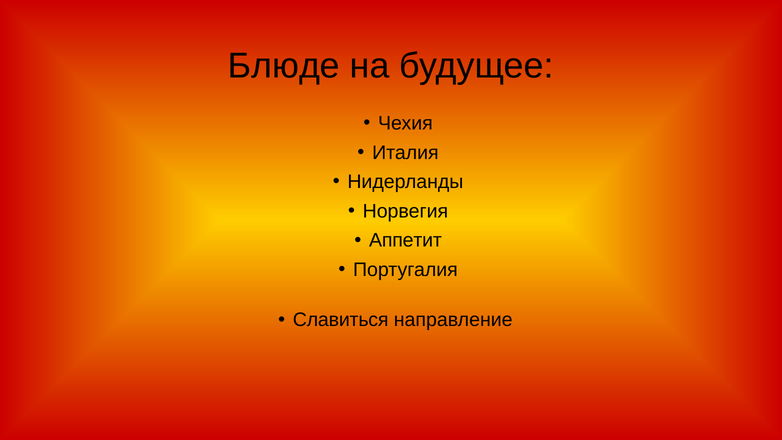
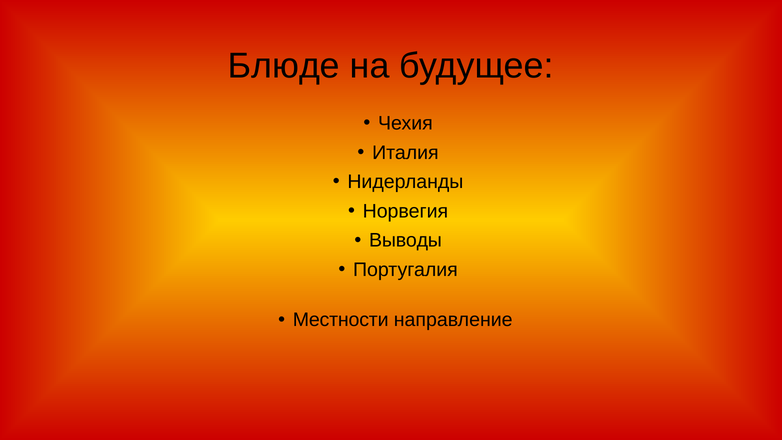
Аппетит: Аппетит -> Выводы (406, 240)
Славиться: Славиться -> Местности (341, 320)
